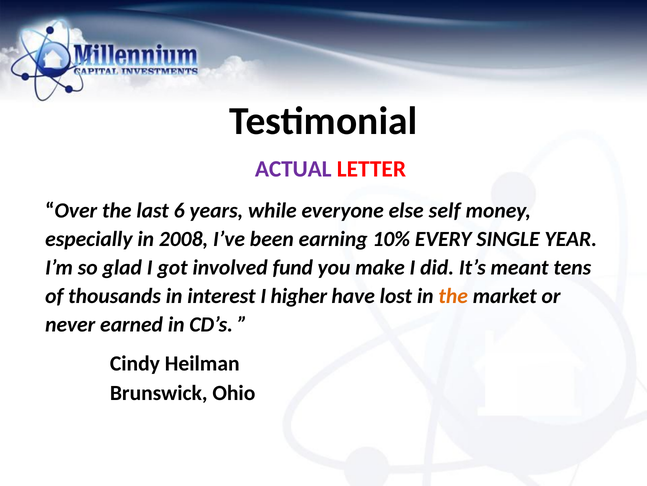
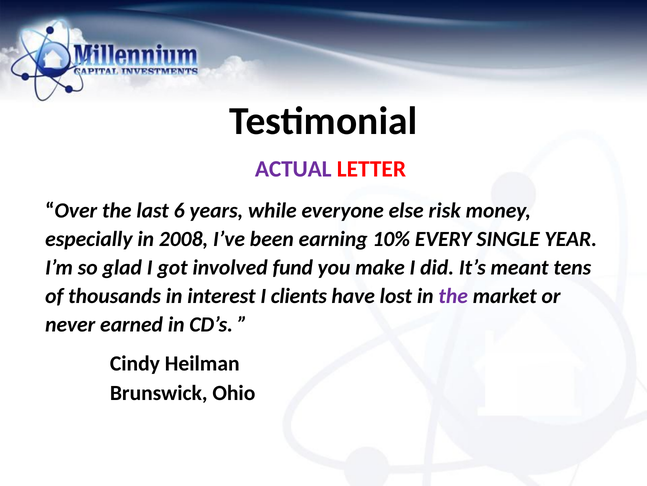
self: self -> risk (445, 210)
higher: higher -> clients (299, 295)
the colour: orange -> purple (453, 295)
